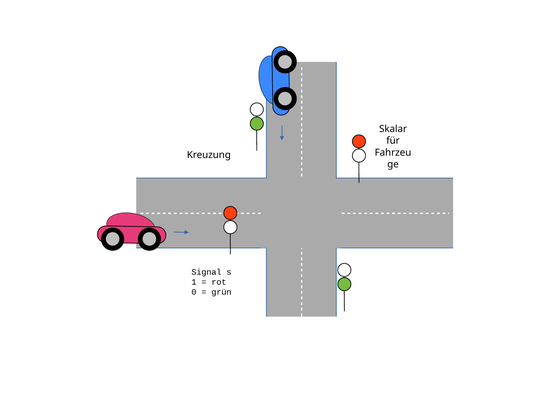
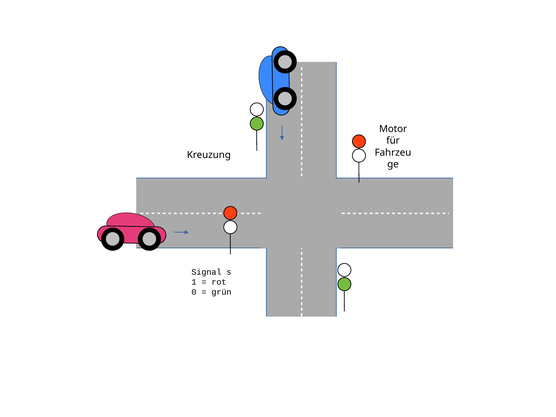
Skalar: Skalar -> Motor (393, 129)
